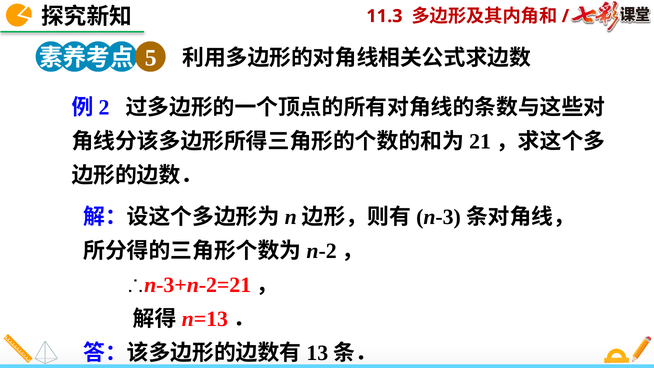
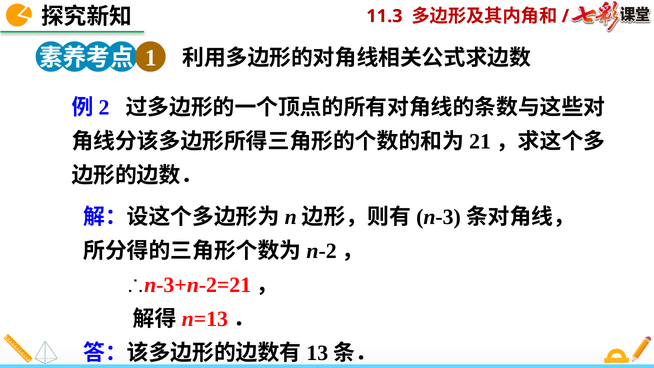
5: 5 -> 1 (151, 58)
